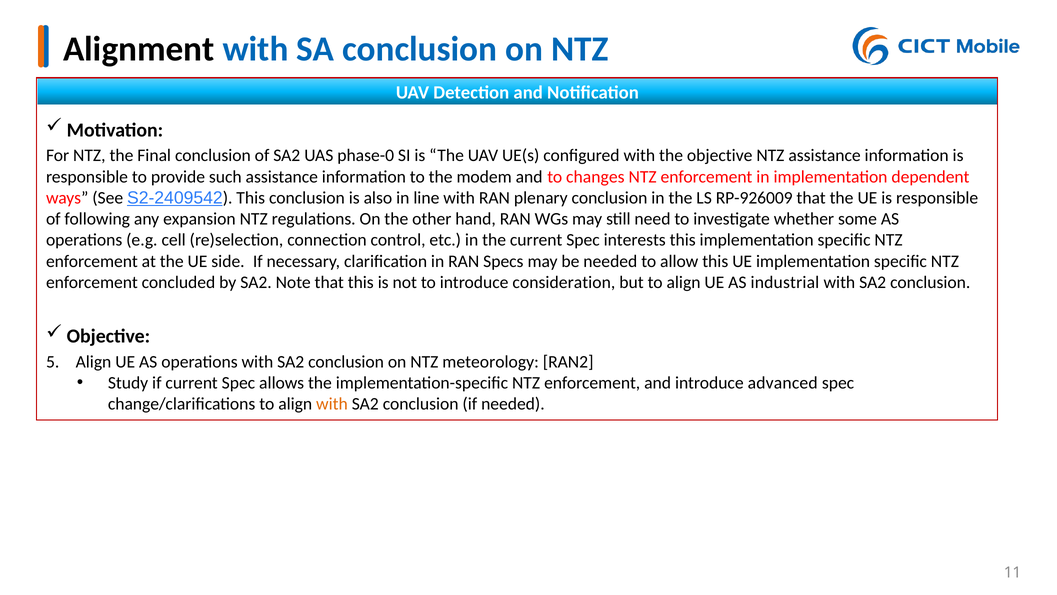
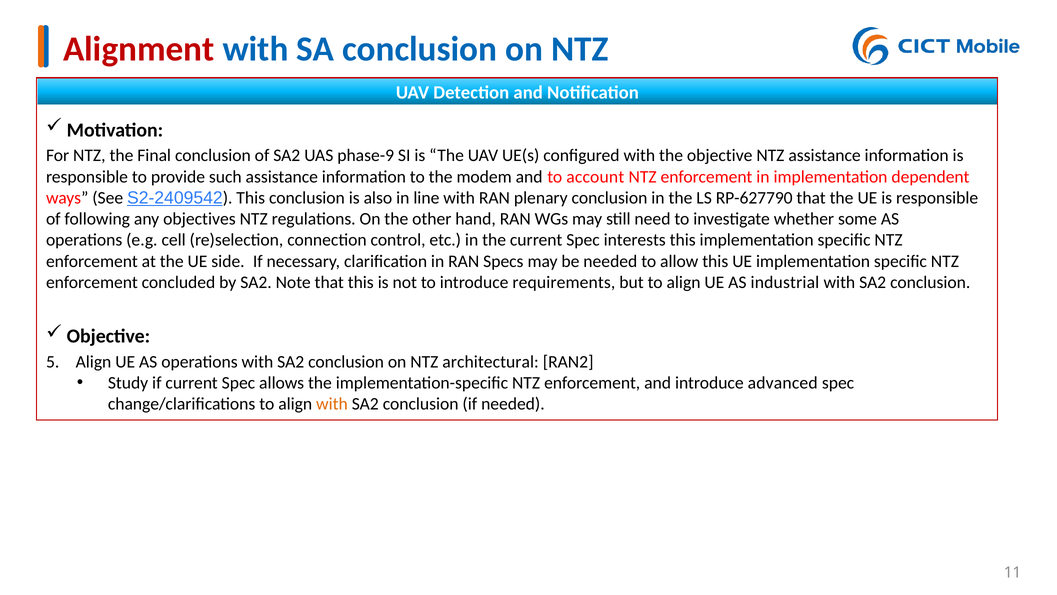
Alignment colour: black -> red (139, 49)
phase-0: phase-0 -> phase-9 (366, 155)
changes: changes -> account (595, 177)
RP-926009: RP-926009 -> RP-627790 (754, 198)
expansion: expansion -> objectives (199, 219)
consideration: consideration -> requirements (564, 282)
meteorology: meteorology -> architectural (491, 362)
